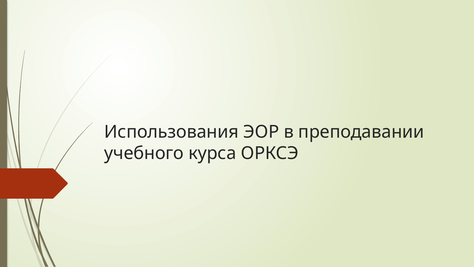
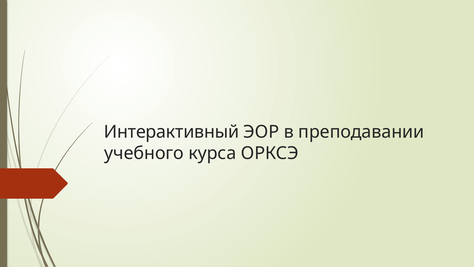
Использования: Использования -> Интерактивный (172, 132)
